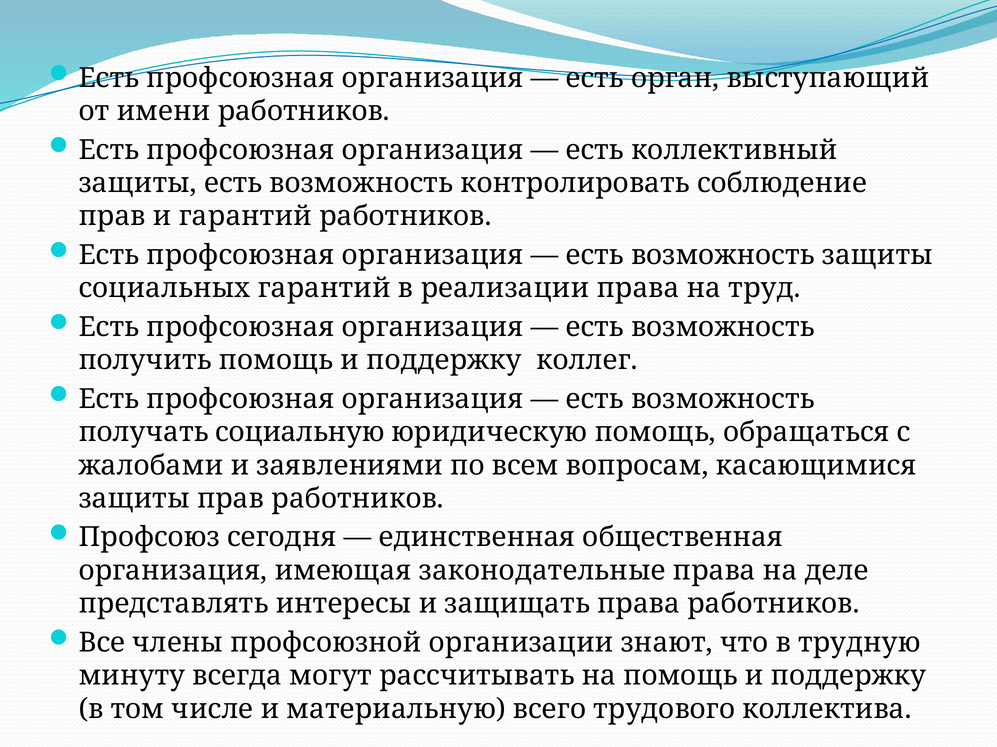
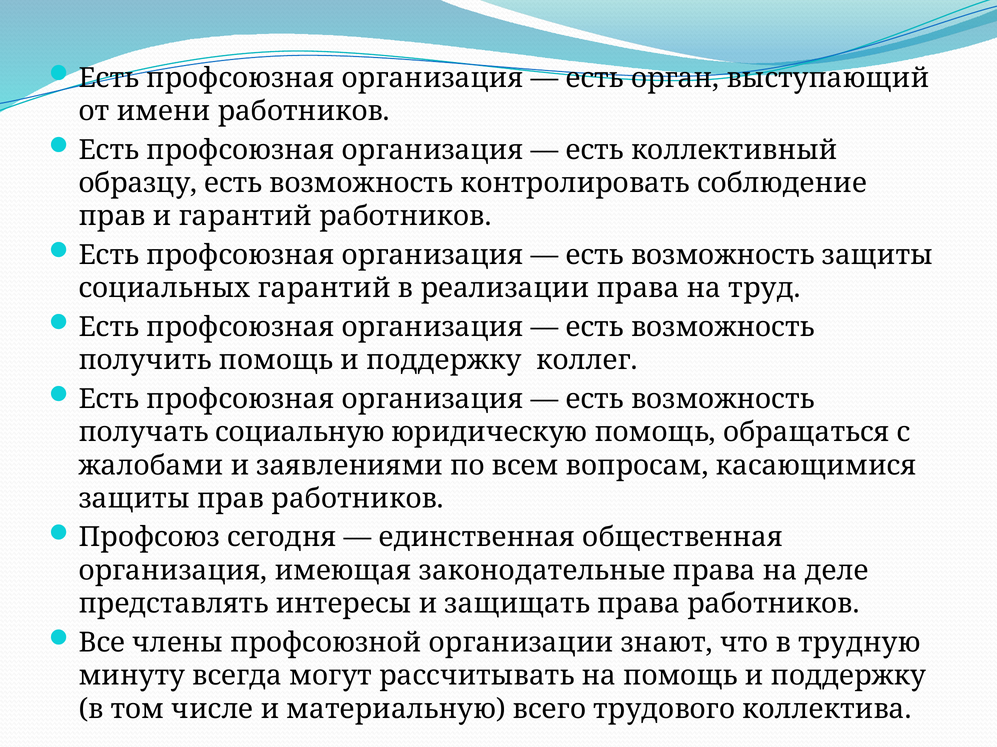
защиты: защиты -> образцу (138, 183)
